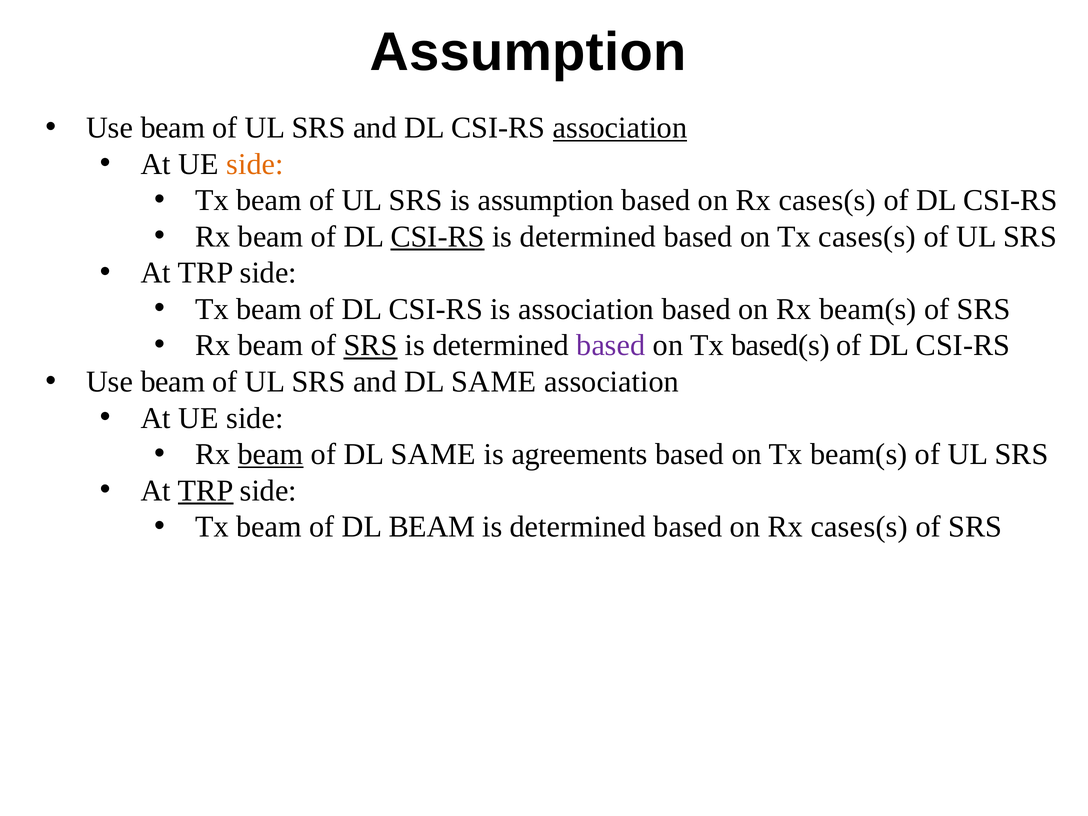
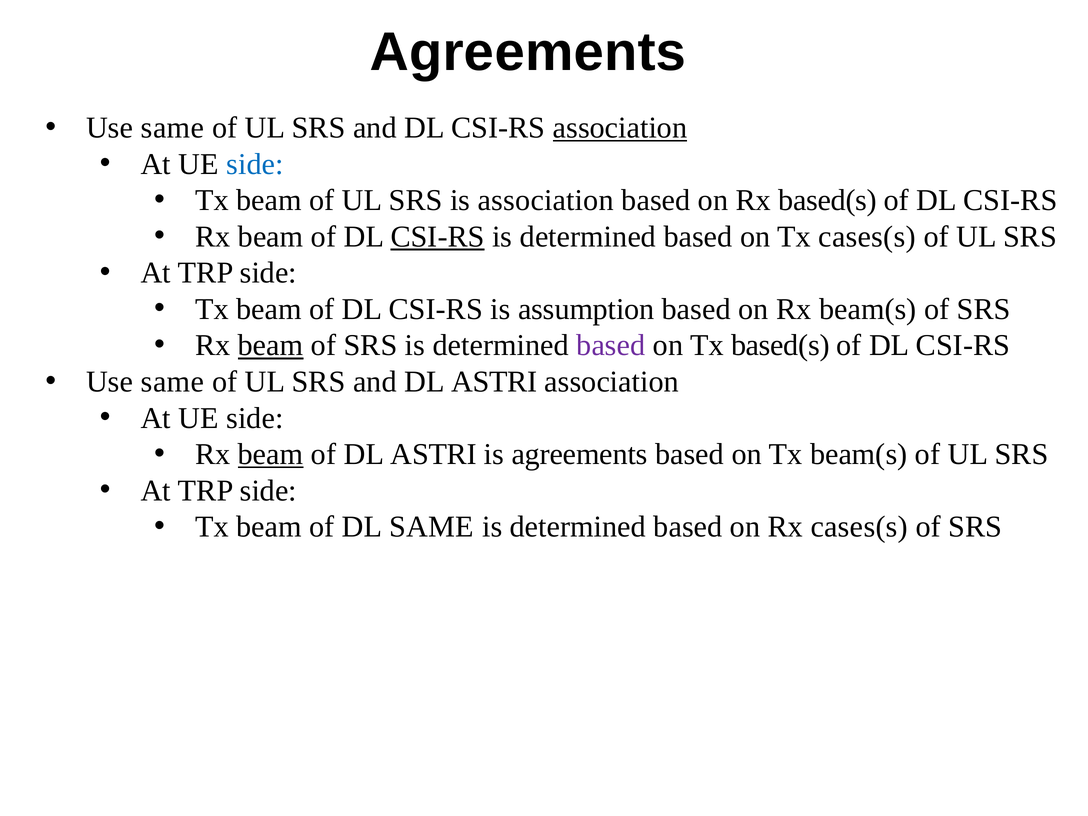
Assumption: Assumption -> Agreements (528, 52)
beam: beam -> same (172, 128)
side colour: orange -> blue (255, 164)
is assumption: assumption -> association (546, 200)
cases(s: cases(s -> based(s (828, 200)
is association: association -> assumption (586, 309)
beam underline: none -> present (271, 345)
SRS underline: present -> none (371, 345)
beam: beam -> same (172, 382)
and DL SAME: SAME -> ASTRI (494, 382)
of DL SAME: SAME -> ASTRI (434, 454)
TRP underline: present -> none (206, 491)
DL BEAM: BEAM -> SAME (431, 527)
